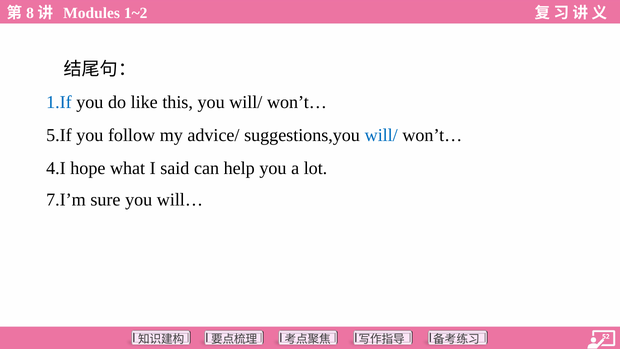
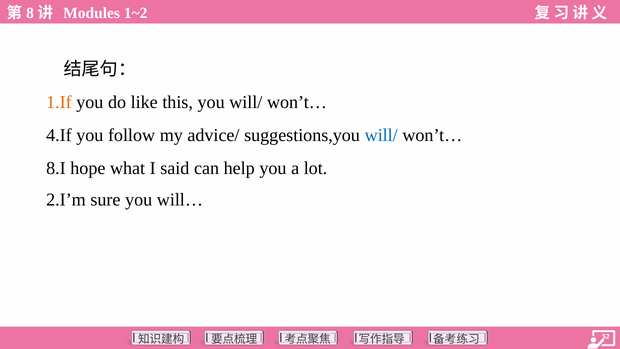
1.If colour: blue -> orange (59, 102)
5.If: 5.If -> 4.If (59, 135)
4.I: 4.I -> 8.I (56, 168)
7.I’m: 7.I’m -> 2.I’m (66, 200)
